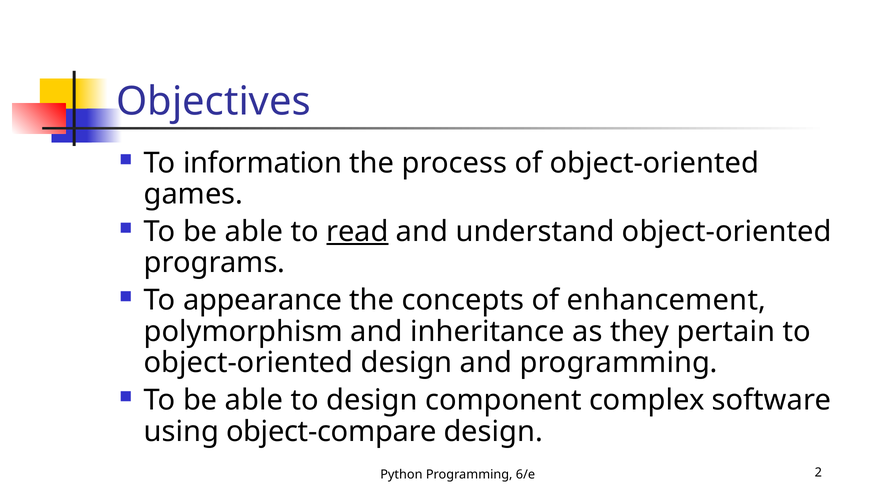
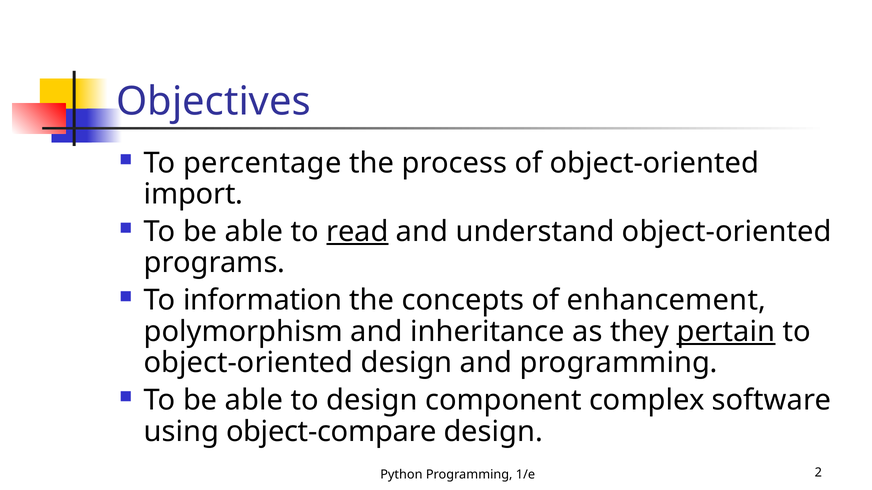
information: information -> percentage (262, 163)
games: games -> import (194, 195)
appearance: appearance -> information (263, 300)
pertain underline: none -> present (726, 332)
6/e: 6/e -> 1/e (525, 475)
